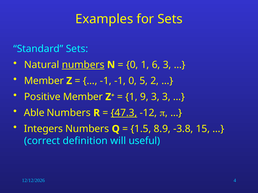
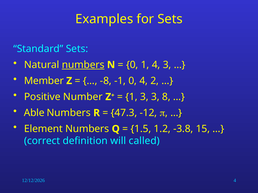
1 6: 6 -> 4 (156, 65)
-1: -1 -> -8 (106, 81)
0 5: 5 -> 4 (144, 81)
Positive Member: Member -> Number (83, 97)
1 9: 9 -> 3 (144, 97)
3 3: 3 -> 8 (166, 97)
47.3 underline: present -> none (124, 113)
Integers: Integers -> Element (43, 129)
8.9: 8.9 -> 1.2 (162, 129)
useful: useful -> called (144, 141)
